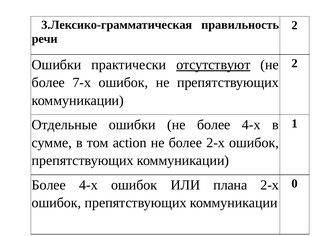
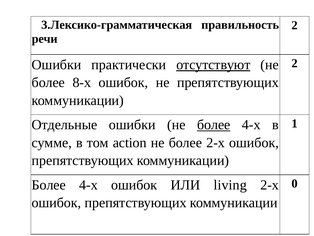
7-х: 7-х -> 8-х (82, 82)
более underline: none -> present (214, 125)
плана: плана -> living (230, 185)
